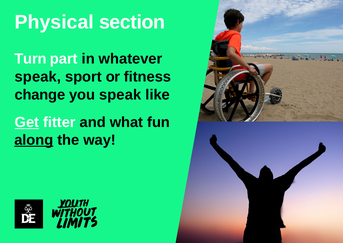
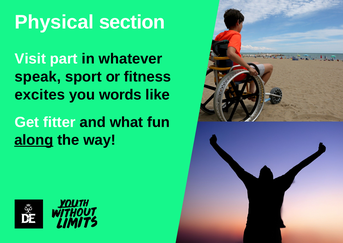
Turn: Turn -> Visit (30, 59)
change: change -> excites (40, 95)
you speak: speak -> words (120, 95)
Get underline: present -> none (27, 122)
